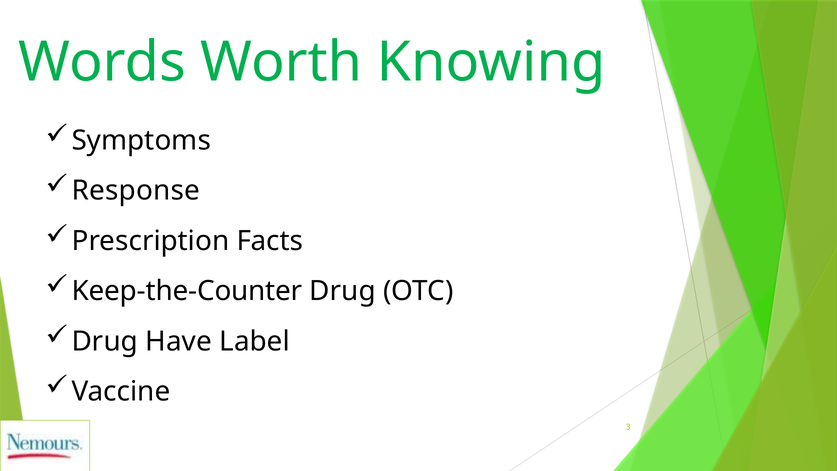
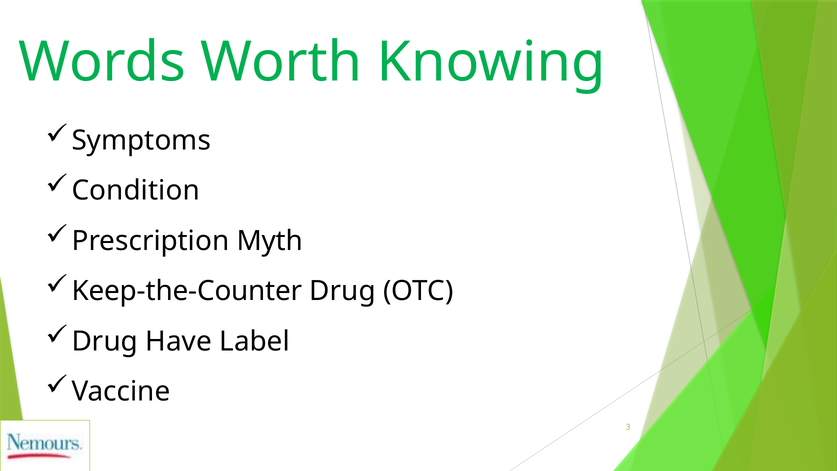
Response: Response -> Condition (136, 191)
Facts: Facts -> Myth (270, 241)
